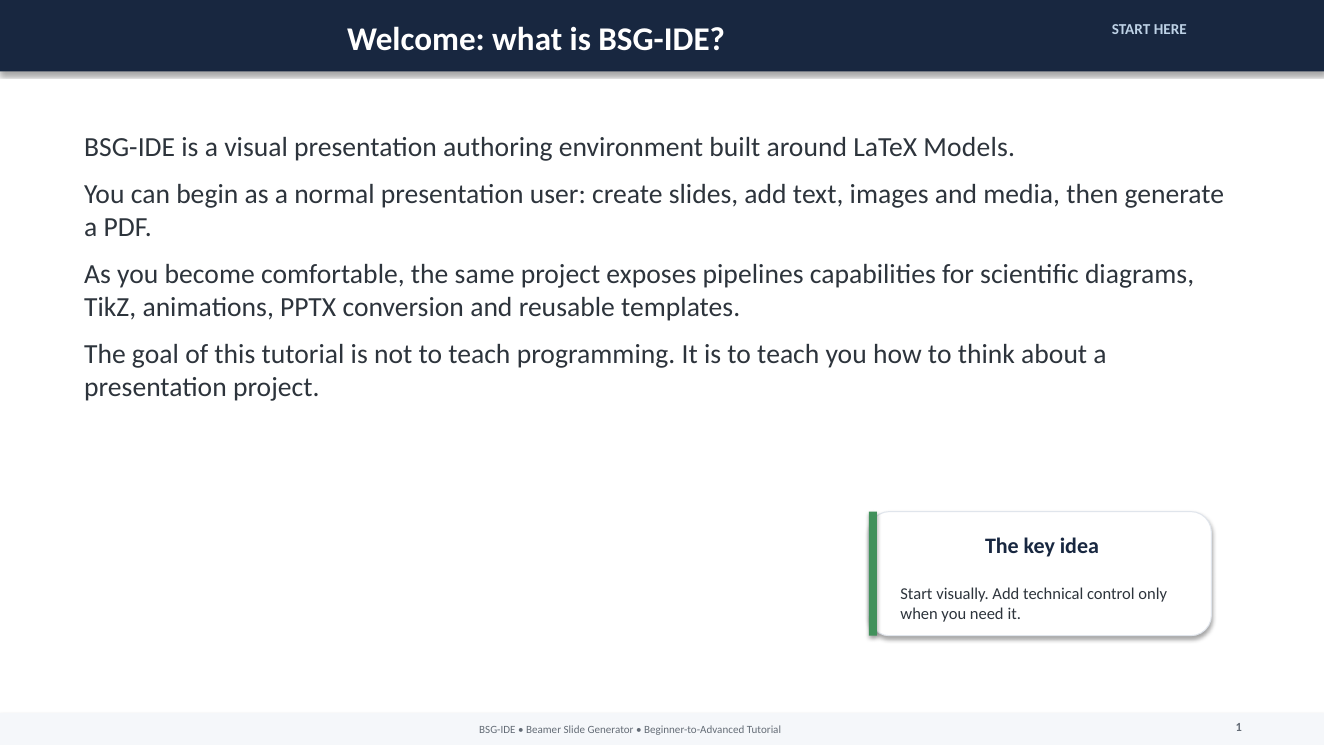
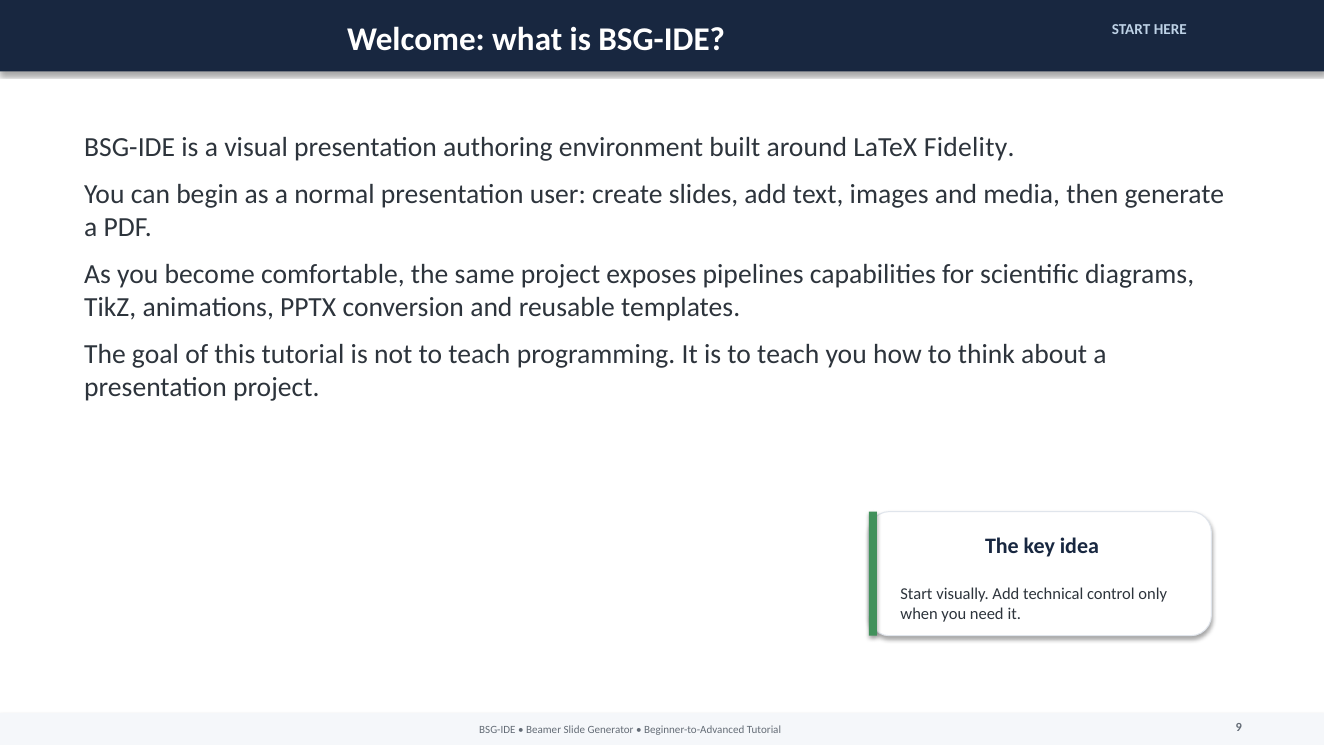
Models: Models -> Fidelity (969, 147)
1: 1 -> 9 (1239, 727)
